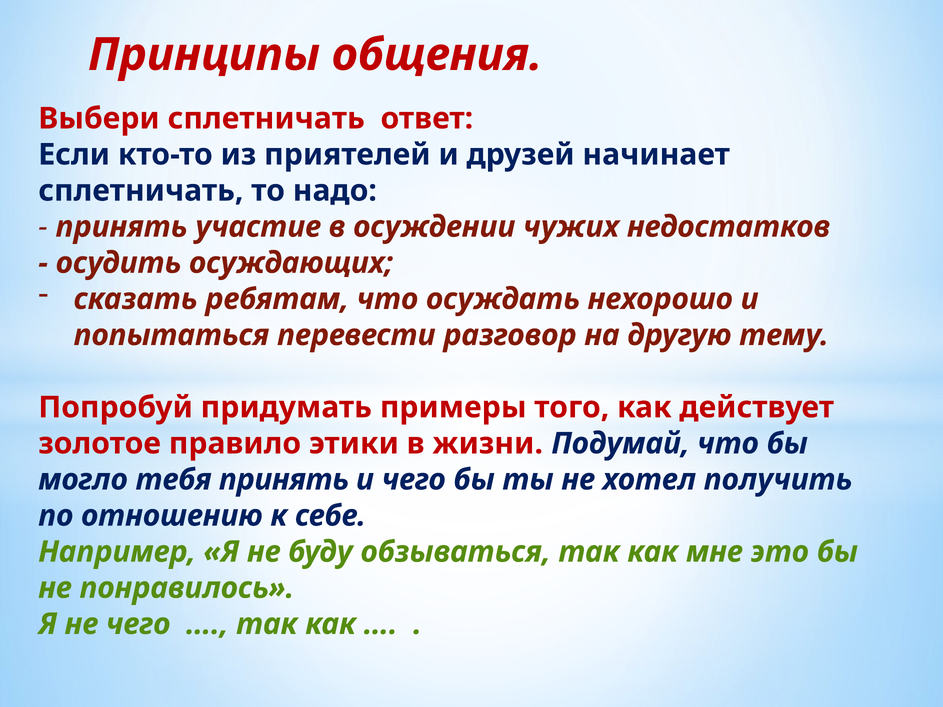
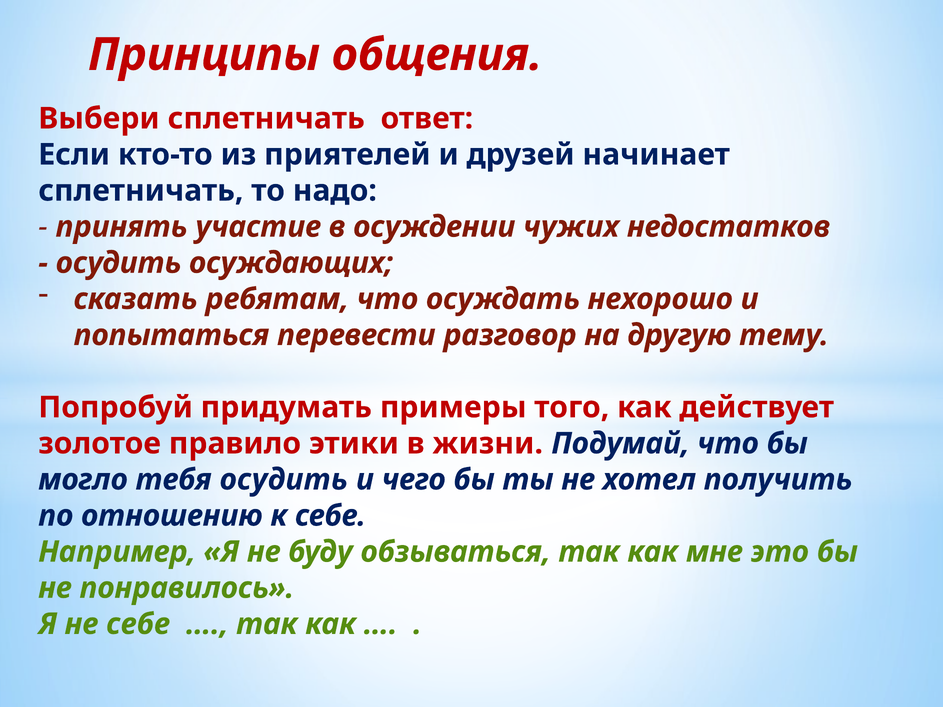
тебя принять: принять -> осудить (284, 480)
не чего: чего -> себе (138, 624)
